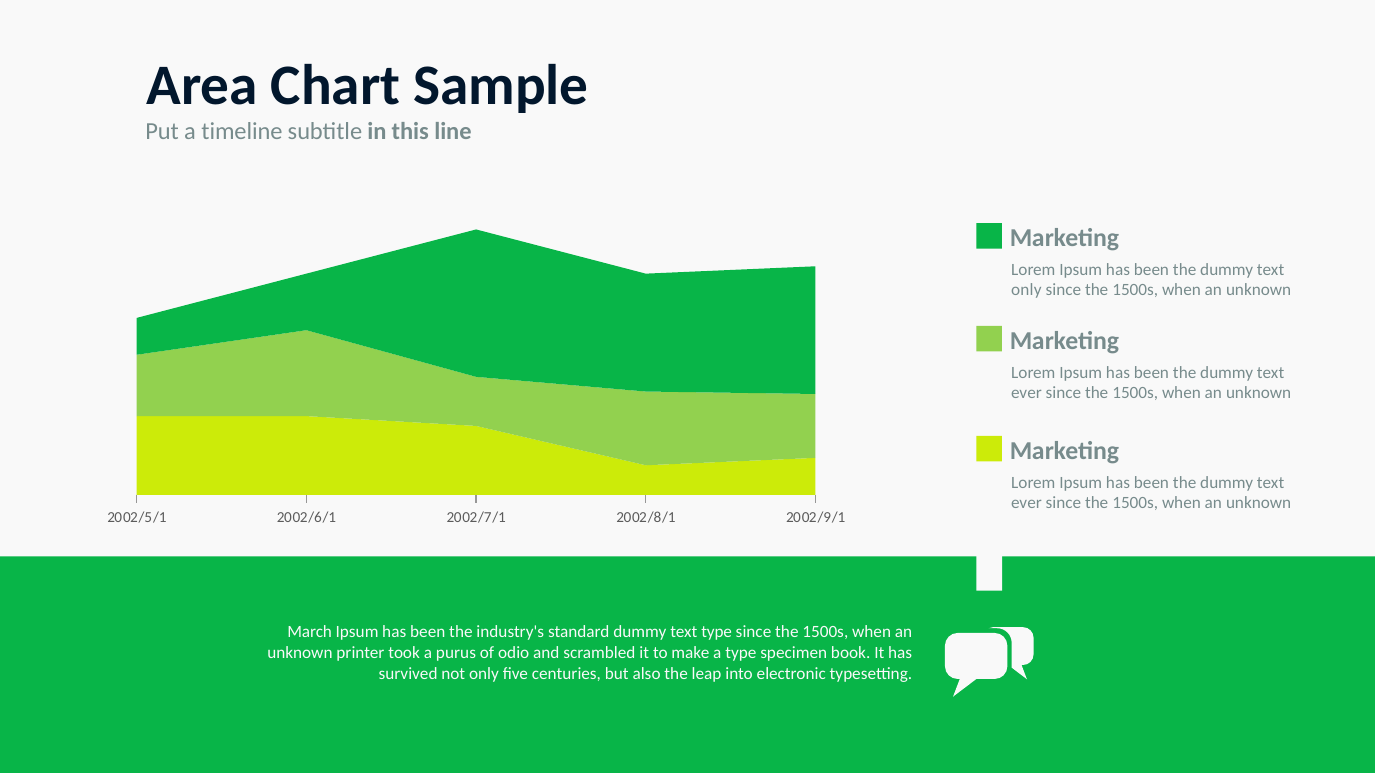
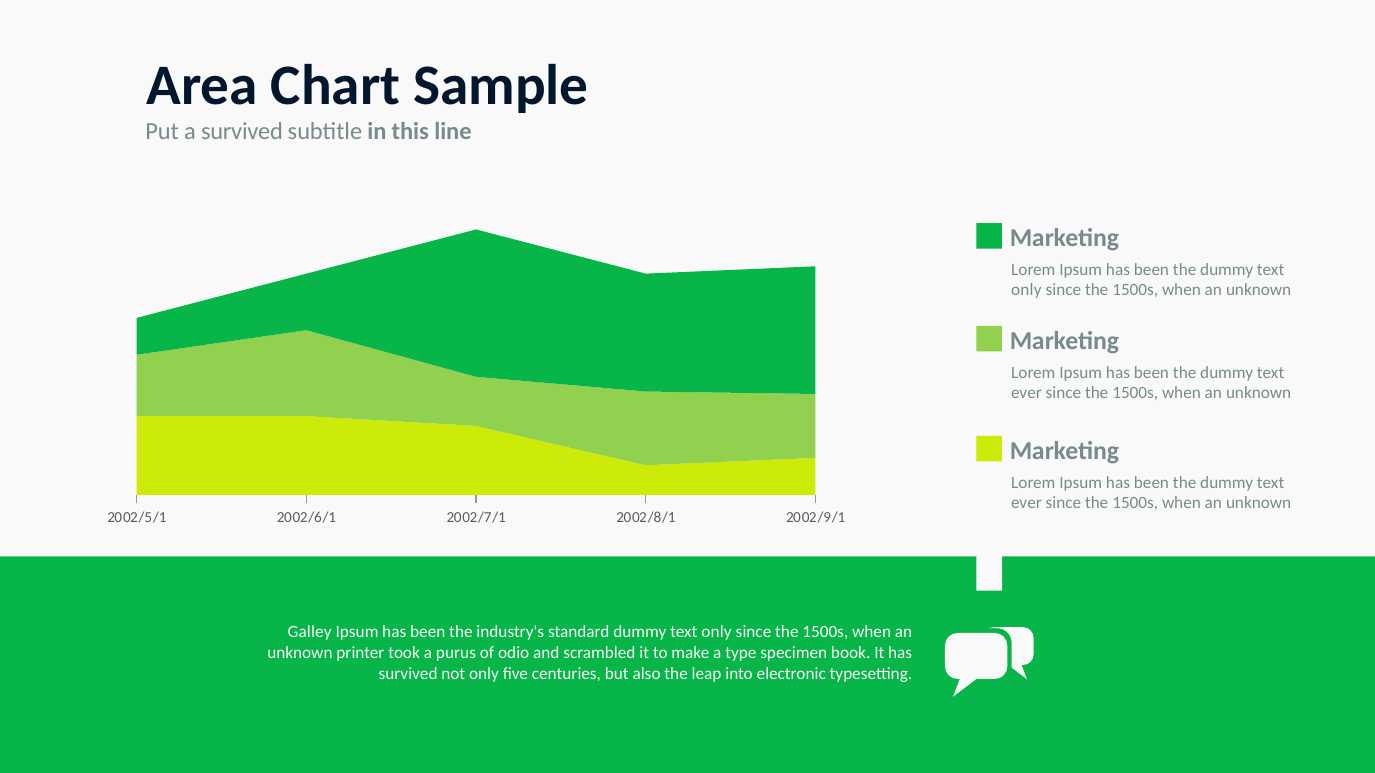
a timeline: timeline -> survived (242, 131)
March: March -> Galley (310, 633)
standard dummy text type: type -> only (716, 633)
